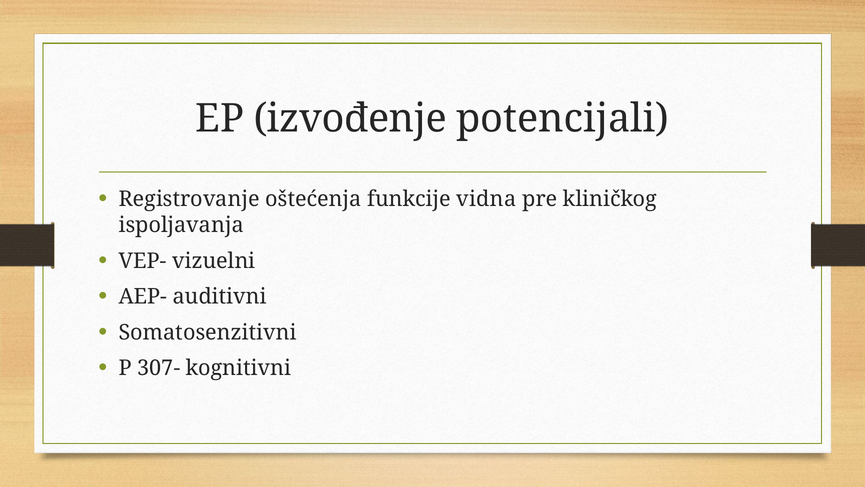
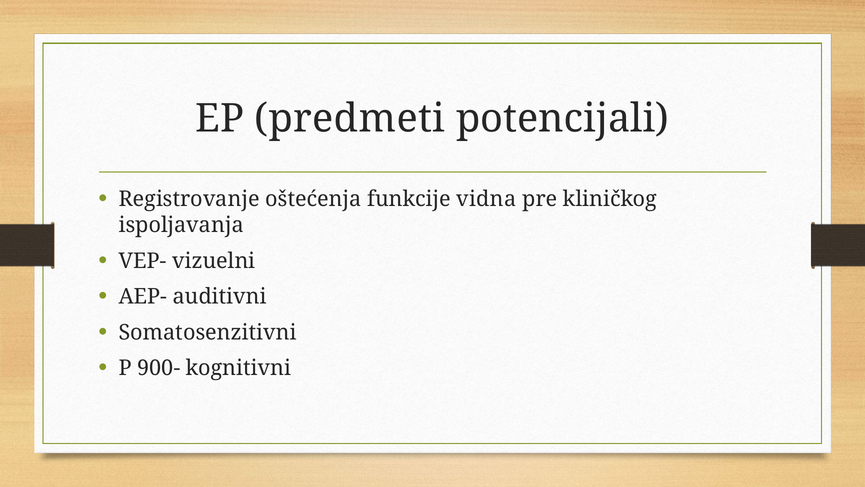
izvođenje: izvođenje -> predmeti (350, 119)
307-: 307- -> 900- (159, 368)
